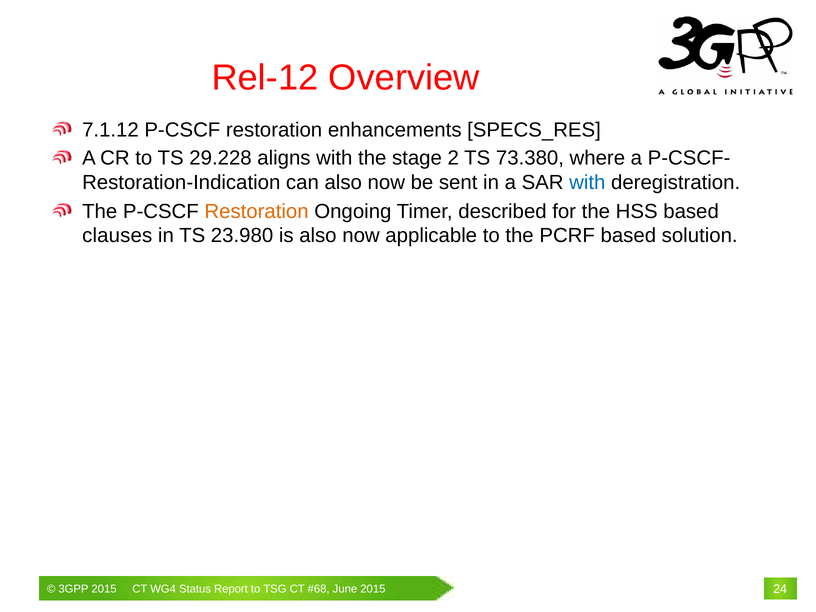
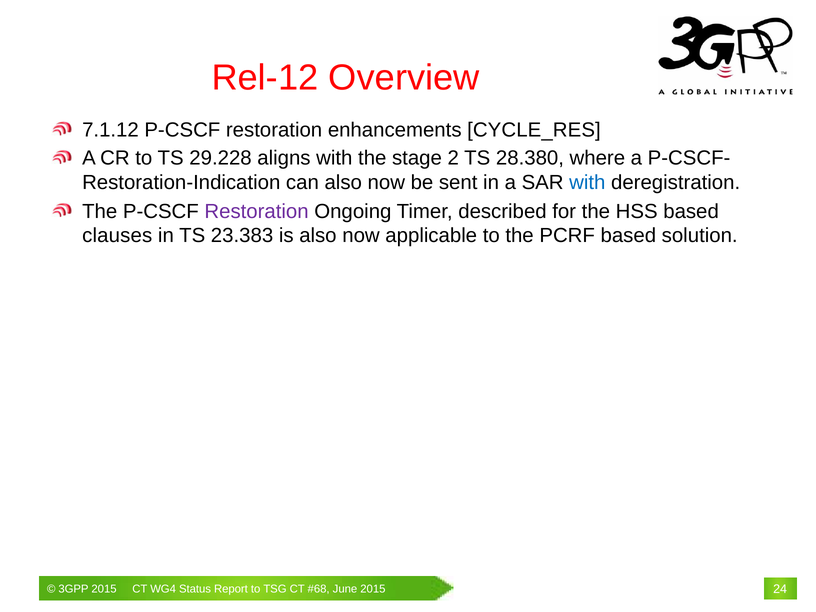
SPECS_RES: SPECS_RES -> CYCLE_RES (534, 130)
73.380: 73.380 -> 28.380 (530, 158)
Restoration colour: orange -> purple (257, 211)
23.980: 23.980 -> 23.383 (242, 236)
